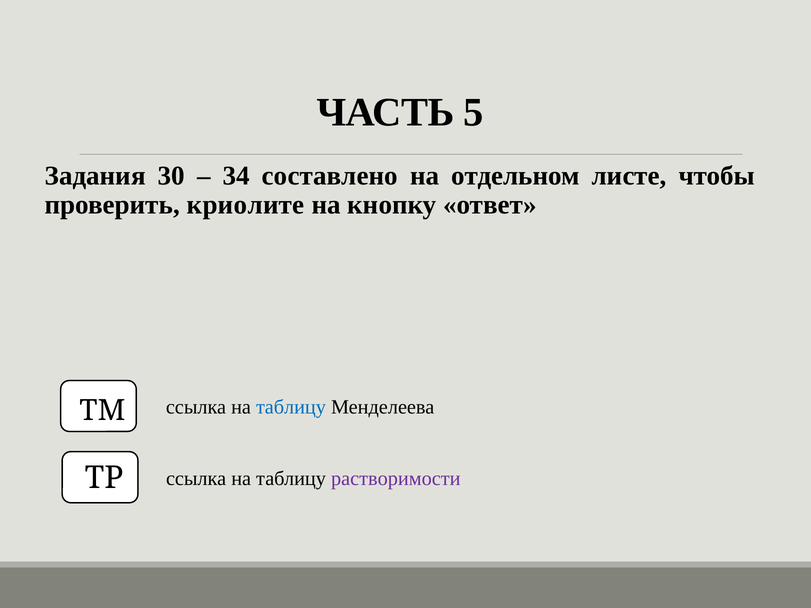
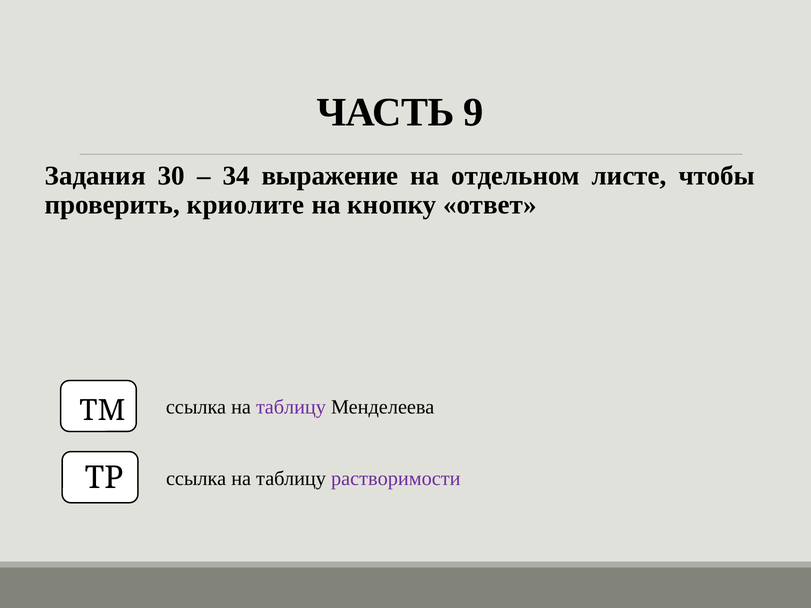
5: 5 -> 9 (473, 112)
составлено: составлено -> выражение (330, 176)
таблицу colour: blue -> purple (291, 407)
